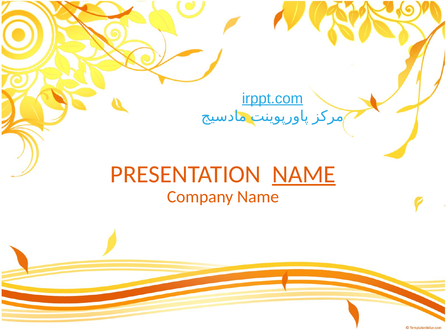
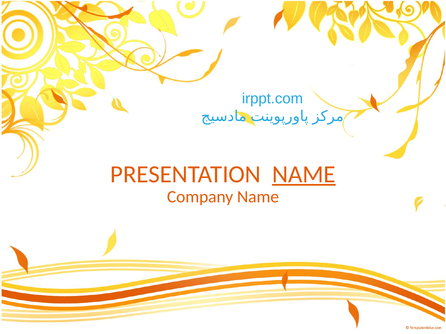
irppt.com underline: present -> none (272, 99)
